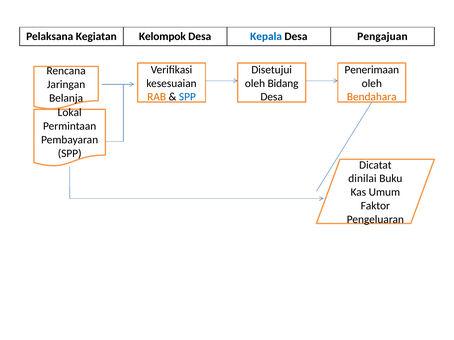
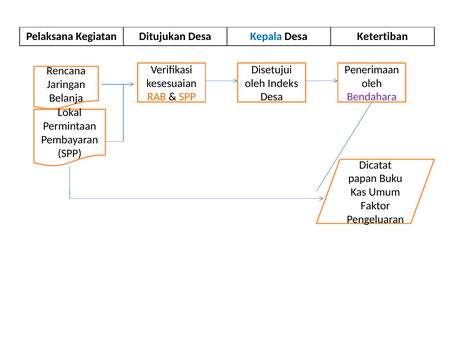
Kelompok: Kelompok -> Ditujukan (162, 37)
Pengajuan: Pengajuan -> Ketertiban (382, 37)
Bidang: Bidang -> Indeks (283, 83)
SPP colour: blue -> orange (187, 97)
Bendahara colour: orange -> purple (372, 97)
dinilai: dinilai -> papan (363, 179)
